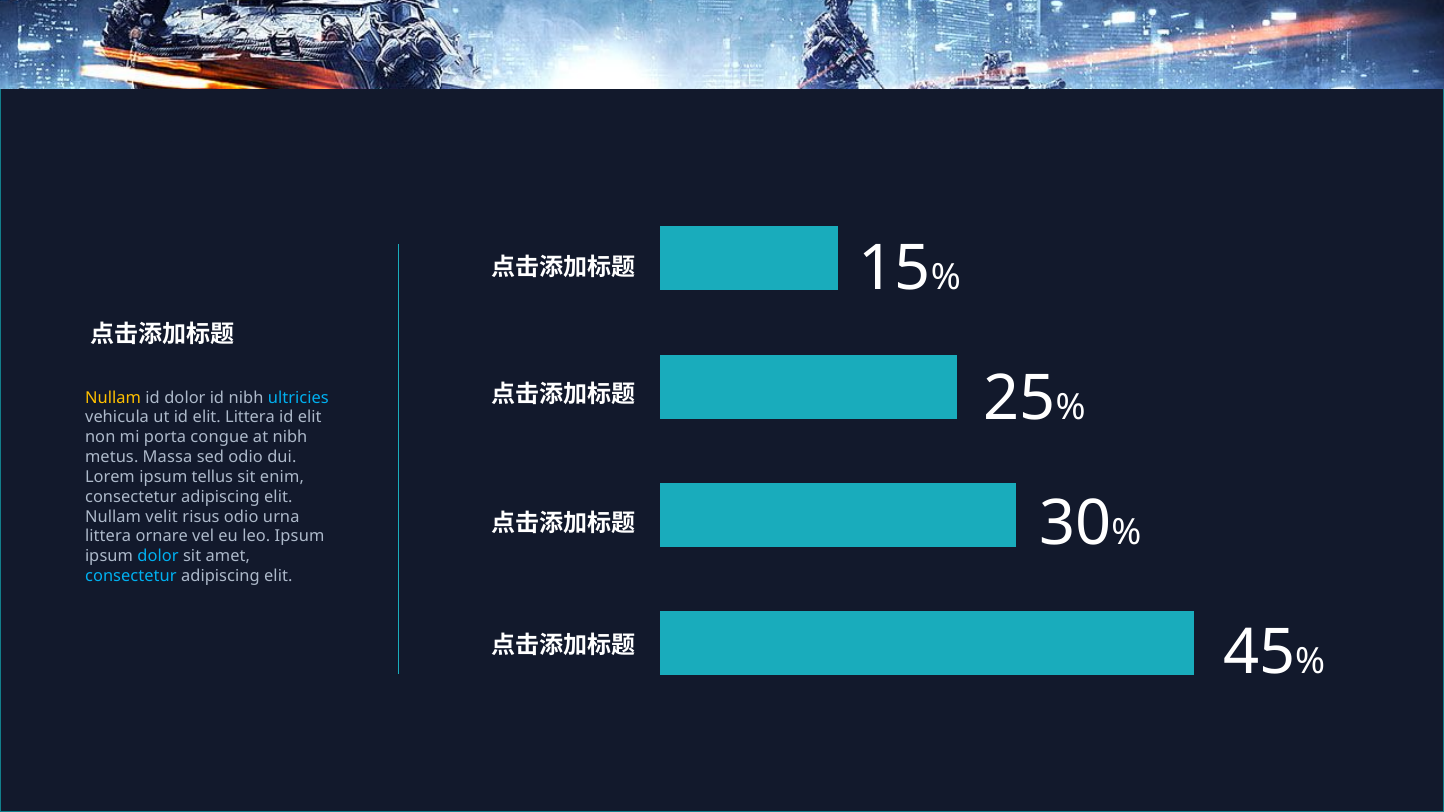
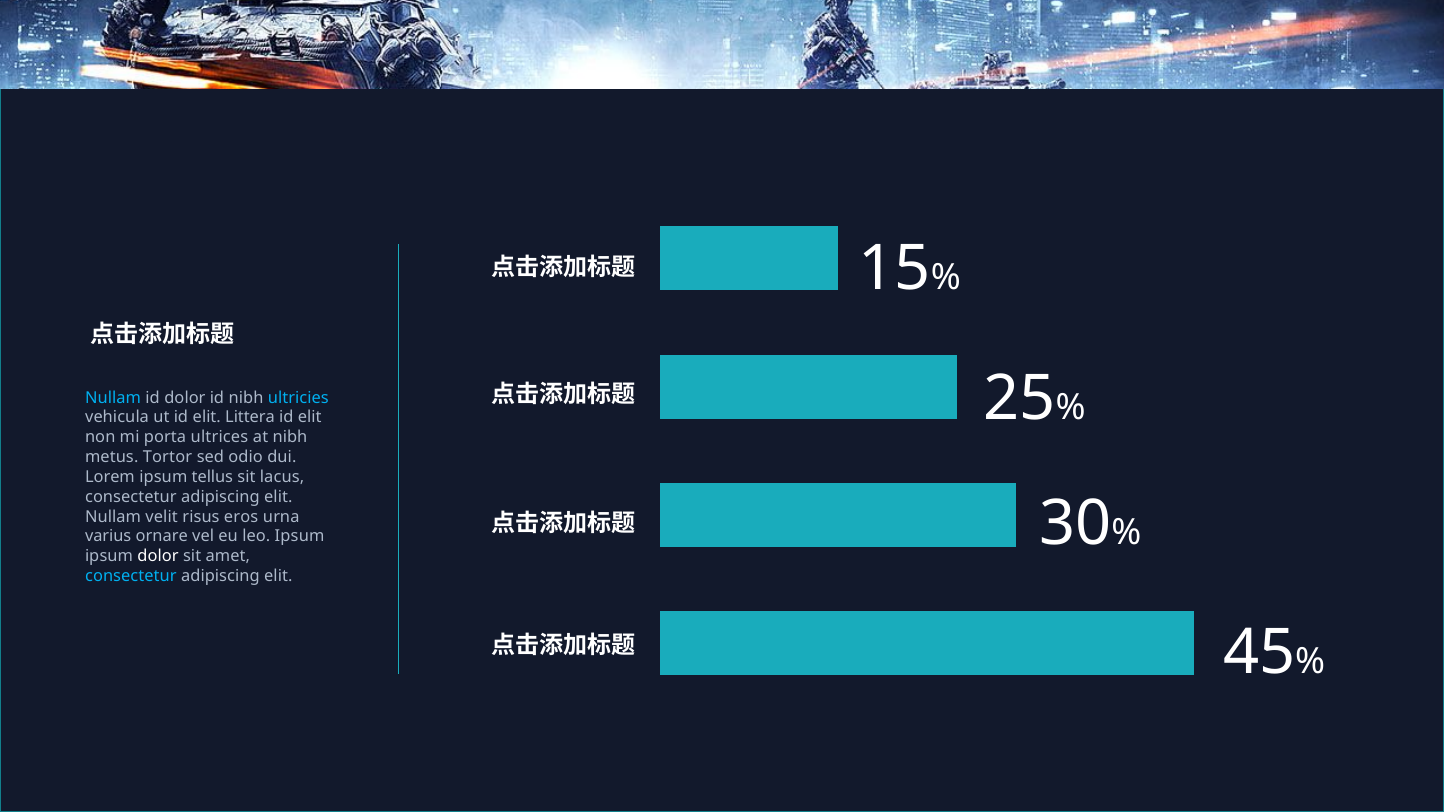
Nullam colour: yellow -> light blue (113, 398)
congue: congue -> ultrices (220, 437)
Massa: Massa -> Tortor (167, 457)
enim: enim -> lacus (282, 477)
risus odio: odio -> eros (241, 517)
littera: littera -> varius (108, 537)
dolor colour: light blue -> white (158, 557)
